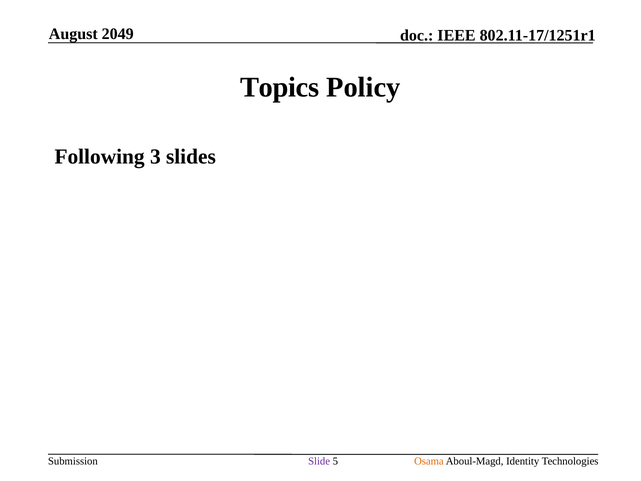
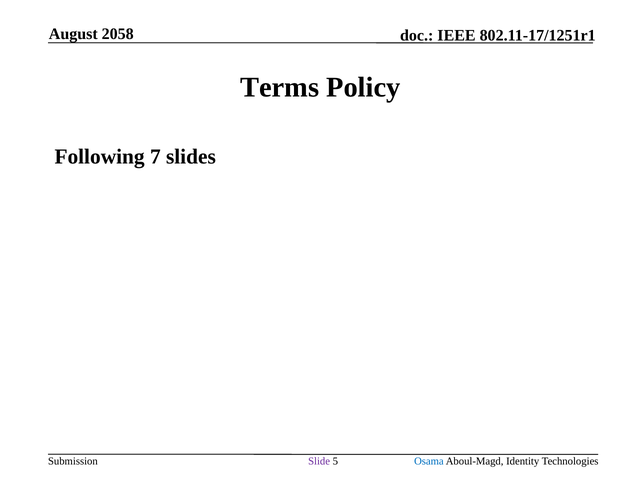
2049: 2049 -> 2058 (118, 34)
Topics: Topics -> Terms (280, 87)
3: 3 -> 7 (155, 156)
Osama colour: orange -> blue (429, 461)
